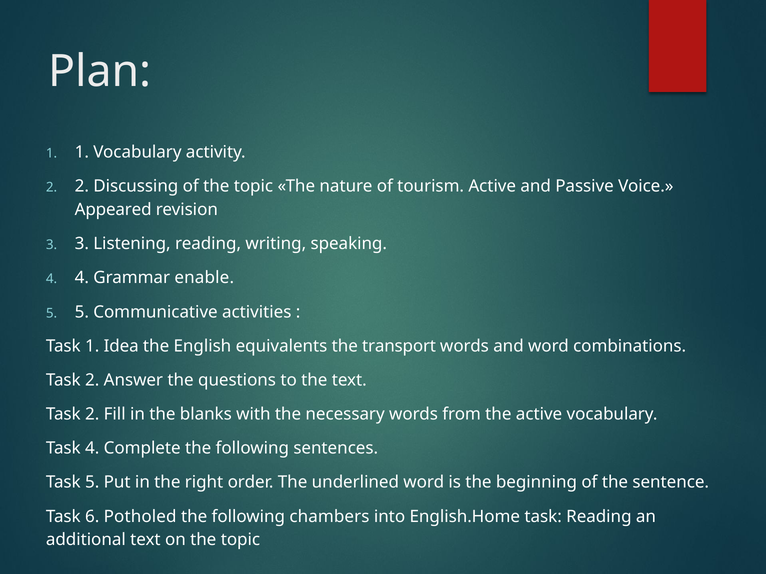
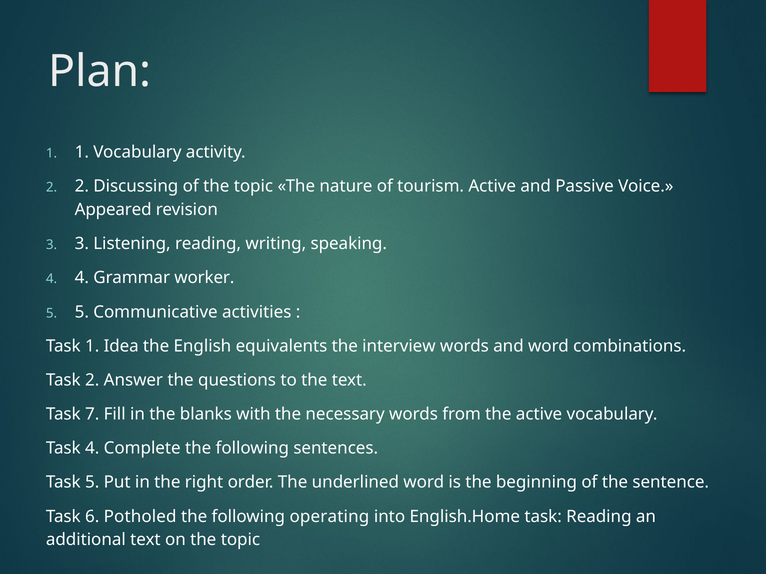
enable: enable -> worker (204, 278)
transport: transport -> interview (399, 346)
2: 2 -> 7 (92, 415)
chambers: chambers -> operating (329, 517)
